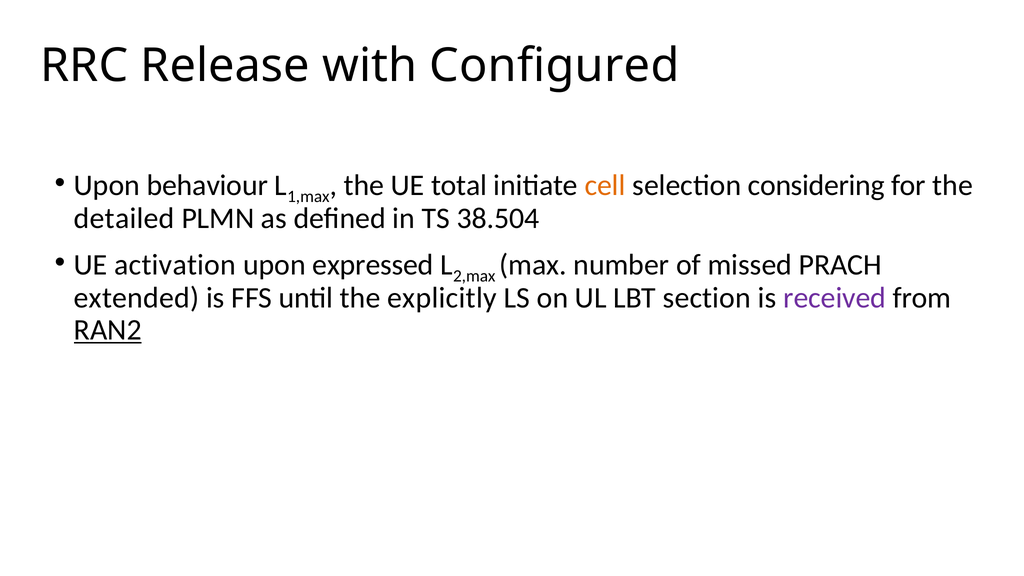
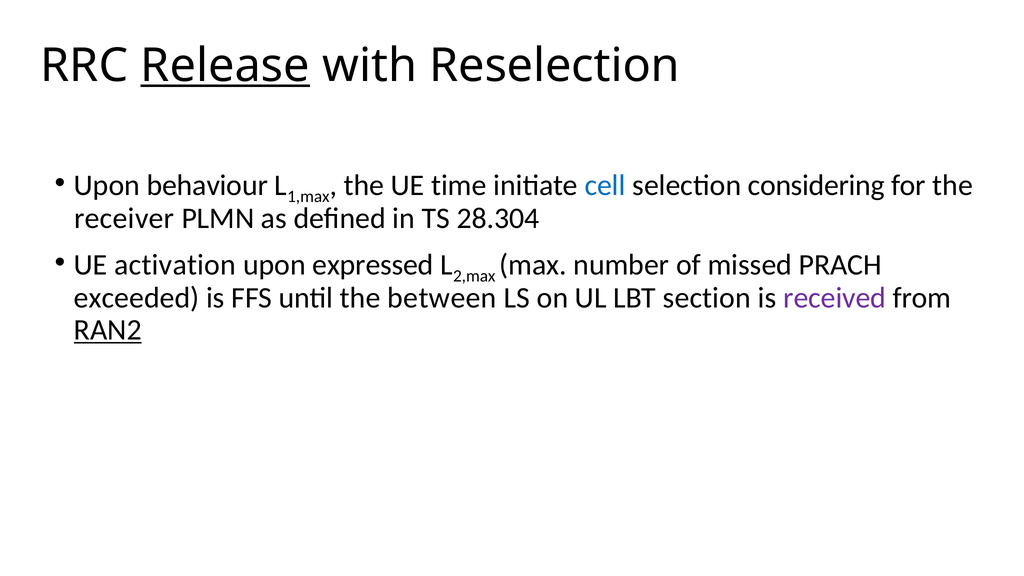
Release underline: none -> present (225, 66)
Configured: Configured -> Reselection (554, 66)
total: total -> time (459, 185)
cell colour: orange -> blue (605, 185)
detailed: detailed -> receiver (124, 218)
38.504: 38.504 -> 28.304 (498, 218)
extended: extended -> exceeded (137, 298)
explicitly: explicitly -> between (442, 298)
